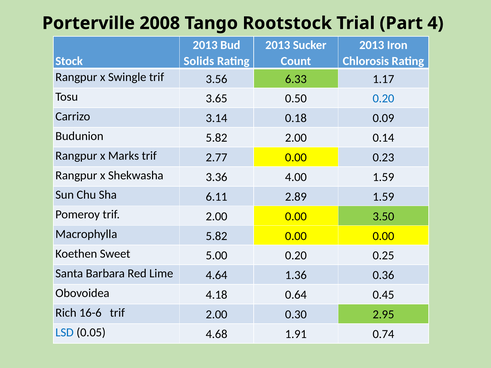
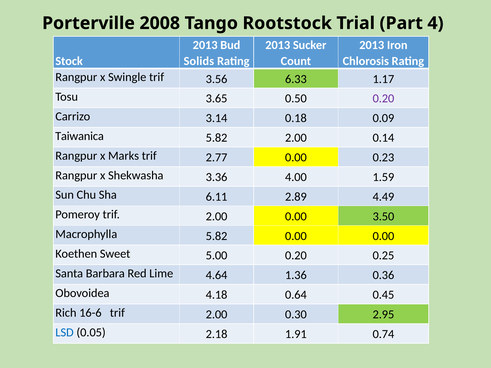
0.20 colour: blue -> purple (383, 99)
Budunion: Budunion -> Taiwanica (79, 136)
2.89 1.59: 1.59 -> 4.49 (383, 197)
4.68: 4.68 -> 2.18 (217, 334)
